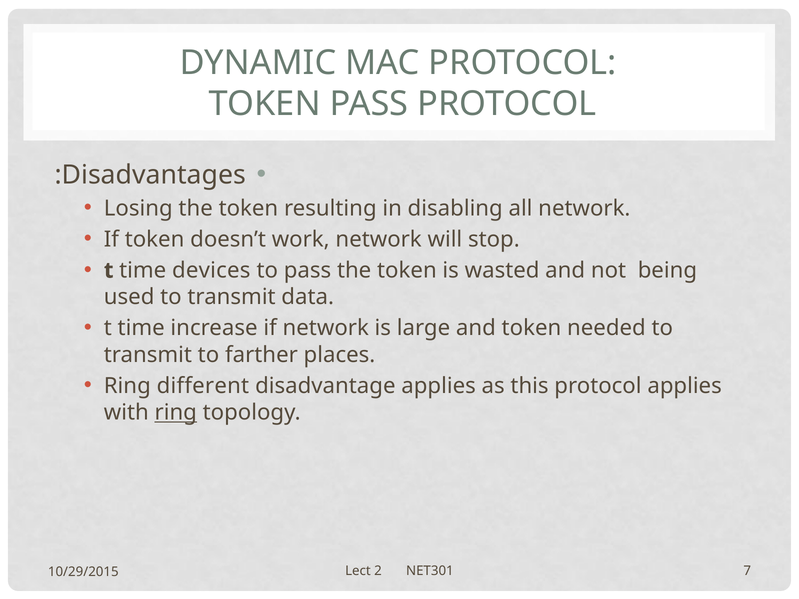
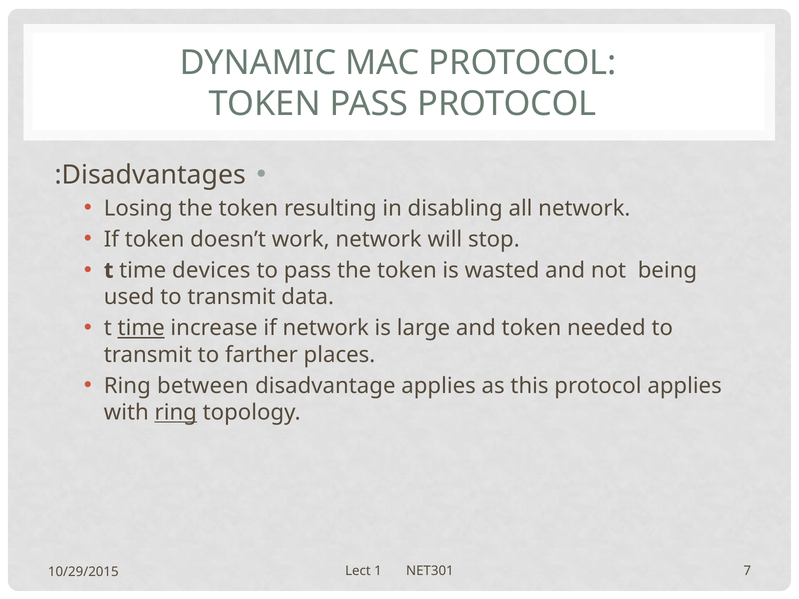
time underline: none -> present (141, 328)
different: different -> between (203, 386)
2: 2 -> 1 (378, 571)
